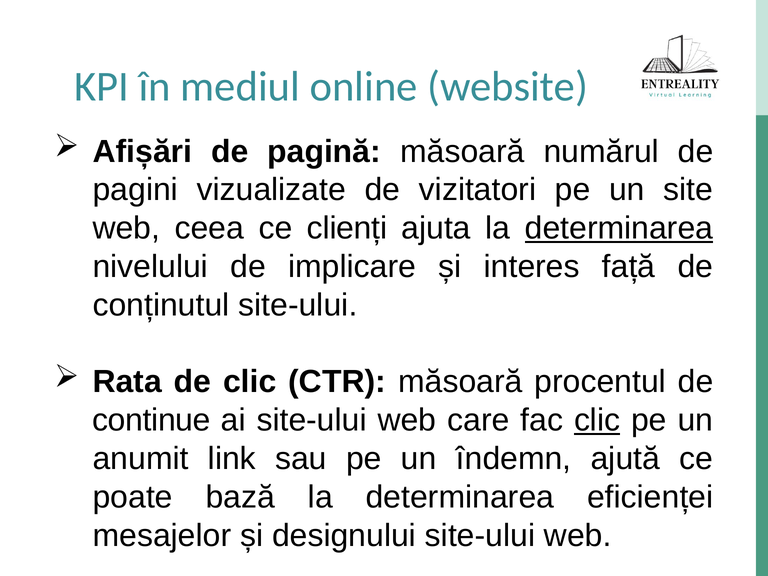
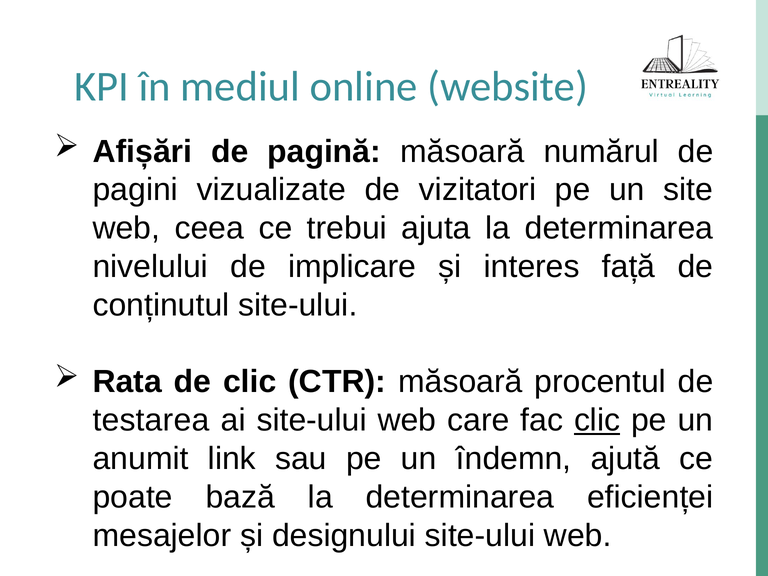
clienți: clienți -> trebui (347, 228)
determinarea underline: present -> none (619, 228)
continue: continue -> testarea (151, 420)
